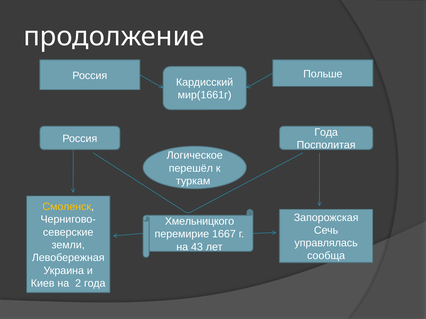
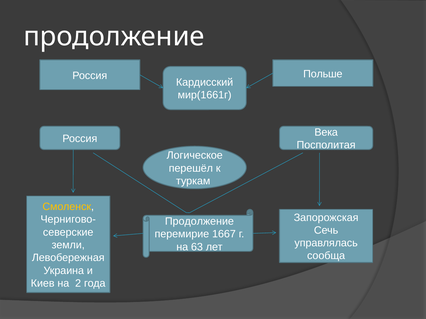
Года: Года -> Века (326, 132)
Хмельницкого: Хмельницкого -> Продолжение (199, 222)
43: 43 -> 63 (197, 247)
